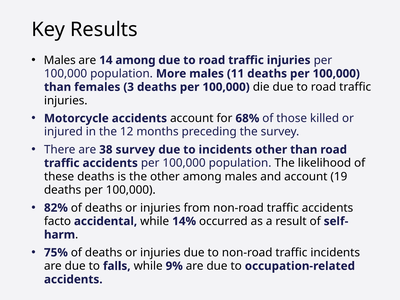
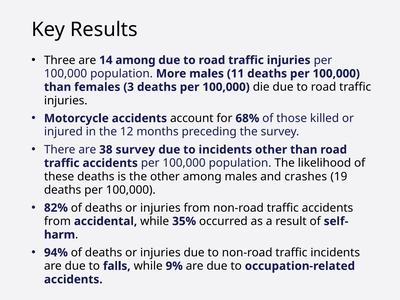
Males: Males -> Three (60, 60)
and account: account -> crashes (306, 177)
facto: facto -> from (57, 221)
14%: 14% -> 35% (184, 221)
75%: 75% -> 94% (56, 253)
